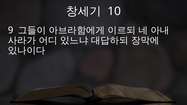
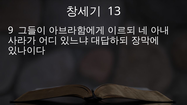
10: 10 -> 13 (114, 11)
